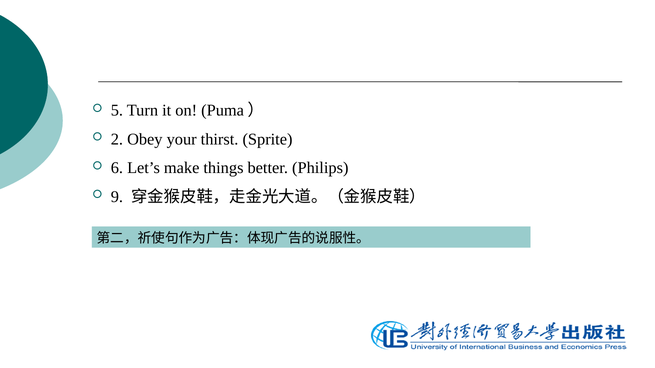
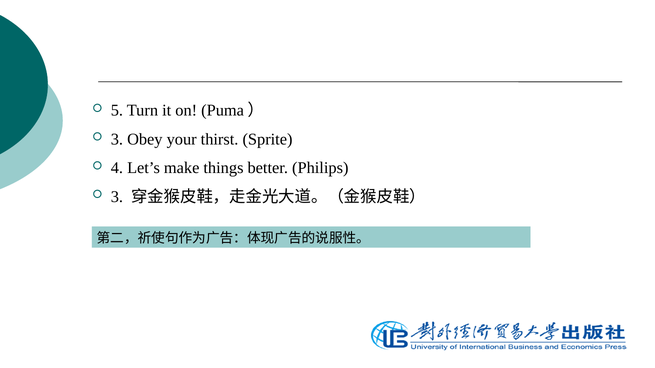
2: 2 -> 3 (117, 139)
6: 6 -> 4 (117, 168)
9: 9 -> 3 (117, 197)
